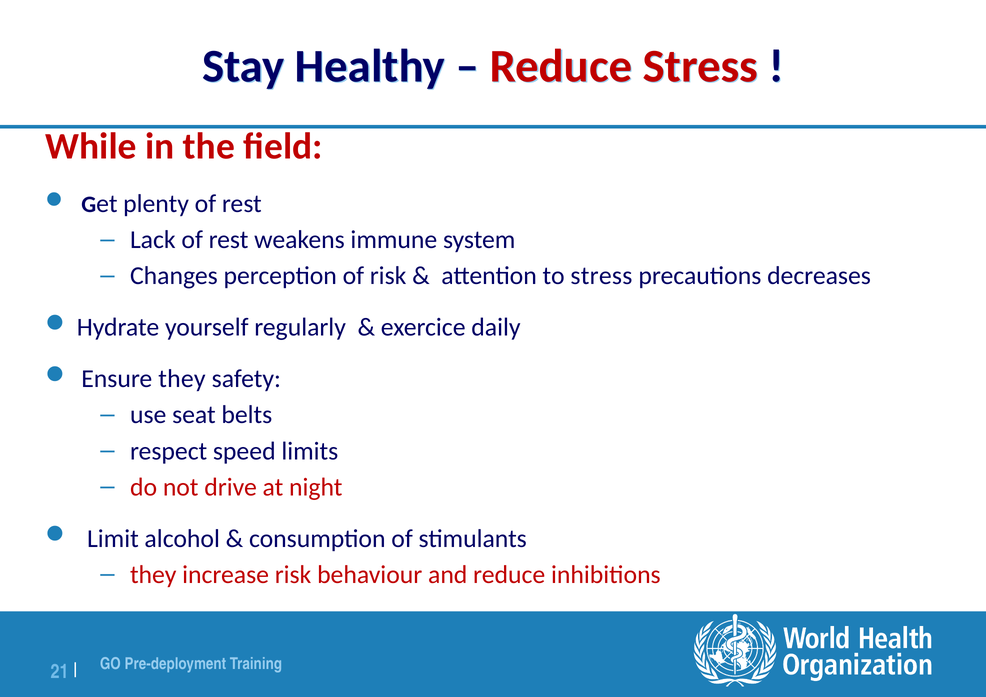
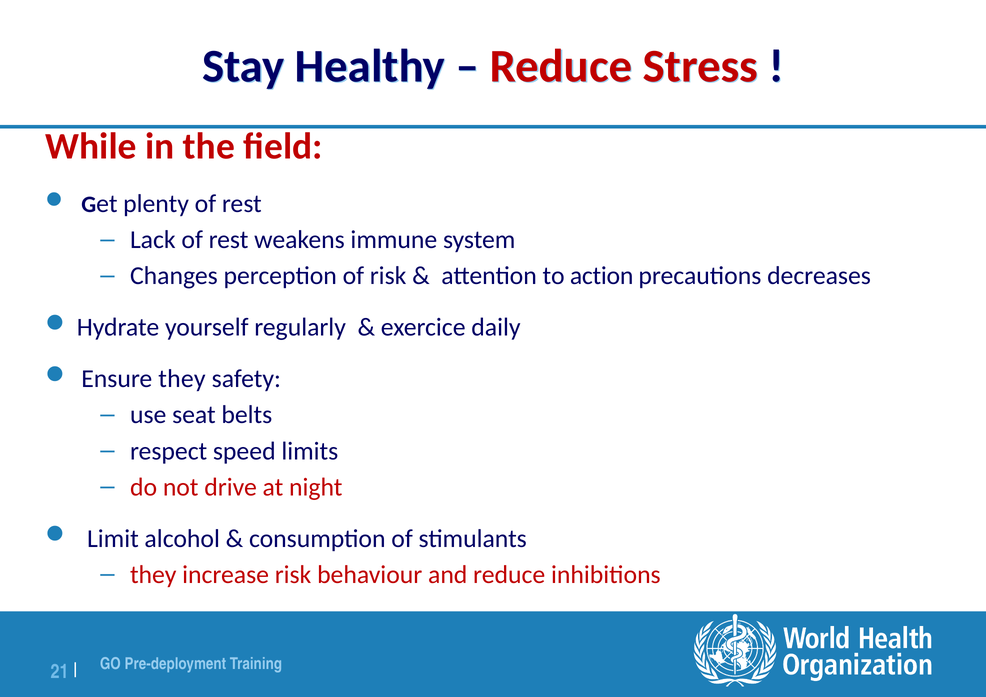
to stress: stress -> action (602, 276)
